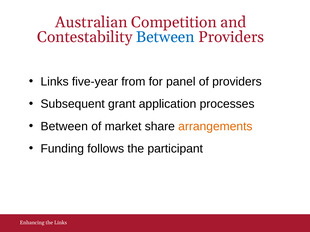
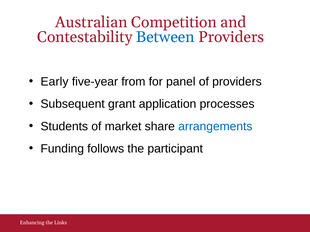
Links: Links -> Early (55, 82)
Between: Between -> Students (64, 127)
arrangements colour: orange -> blue (215, 127)
